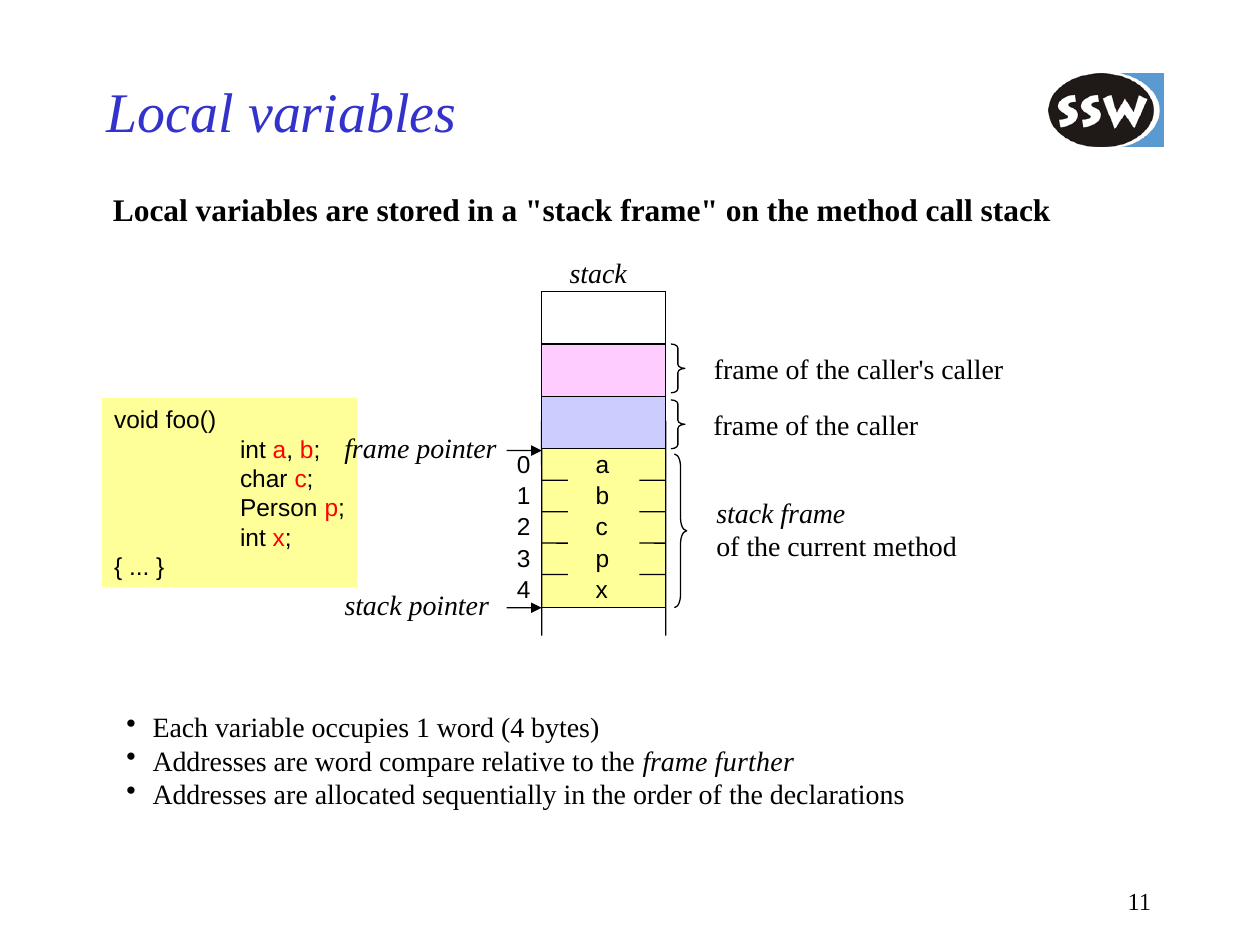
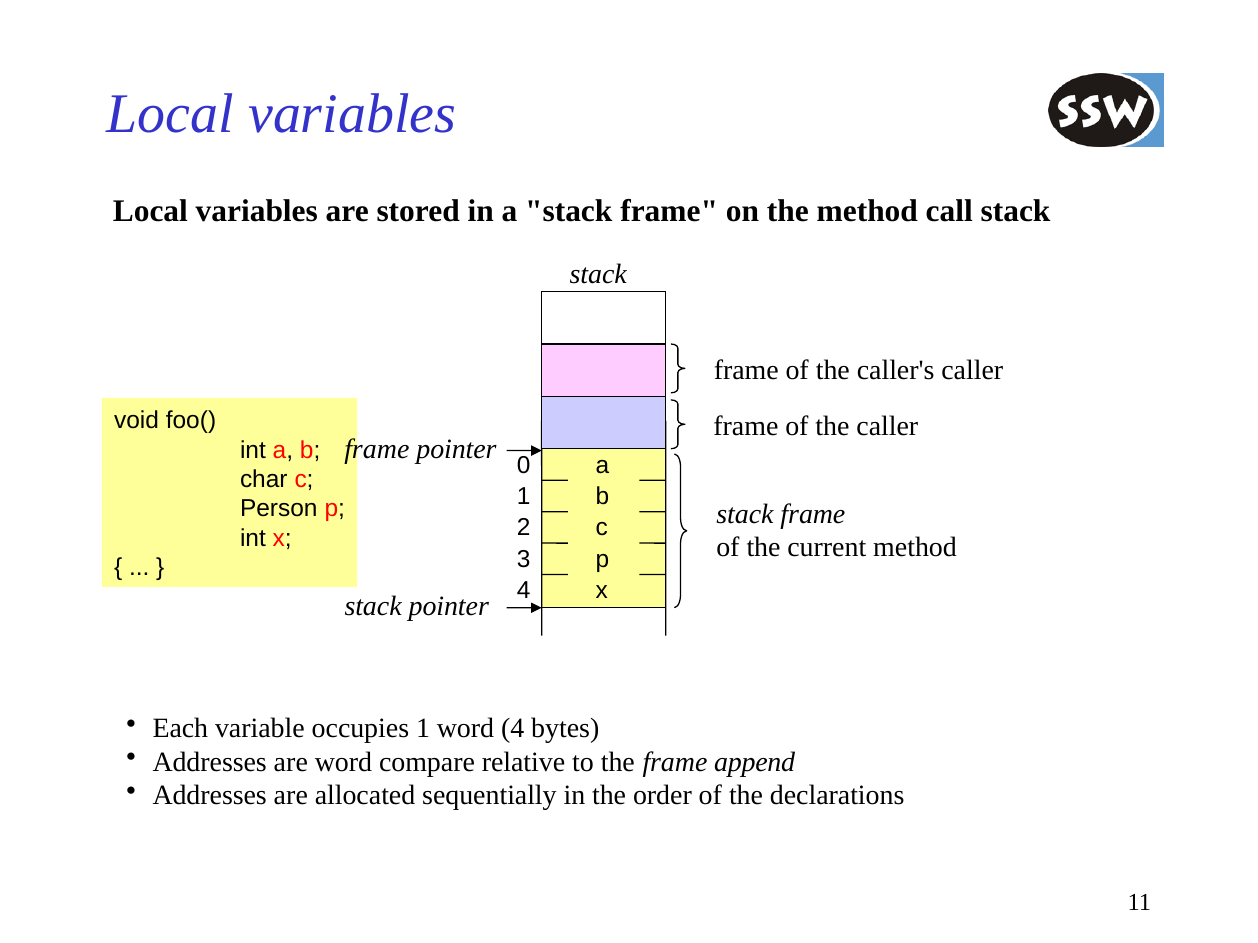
further: further -> append (755, 763)
